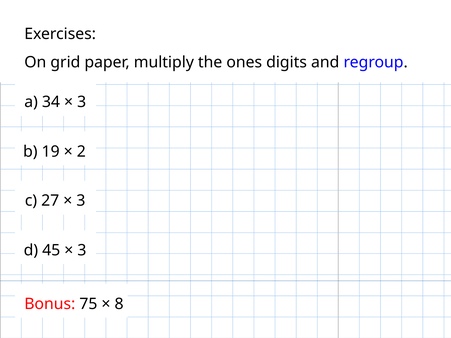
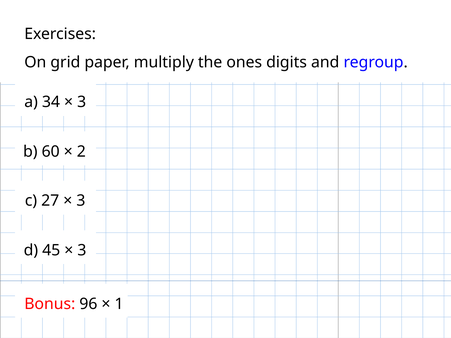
19: 19 -> 60 (51, 152)
75: 75 -> 96 (88, 304)
8: 8 -> 1 (119, 304)
